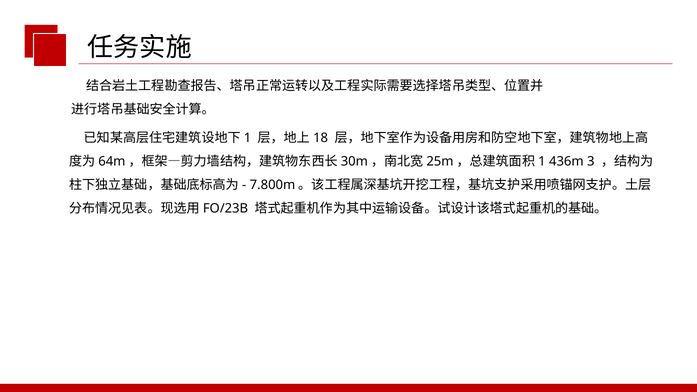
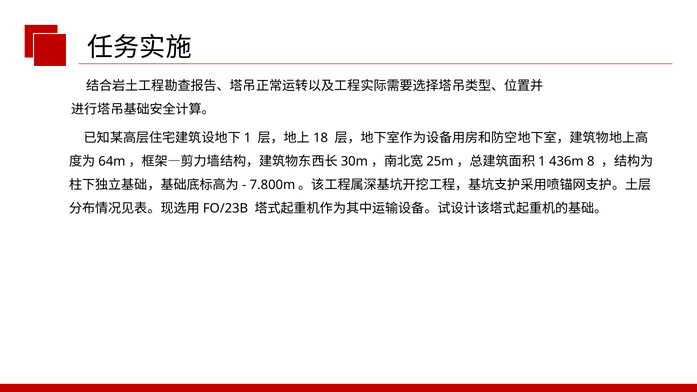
3: 3 -> 8 (591, 162)
